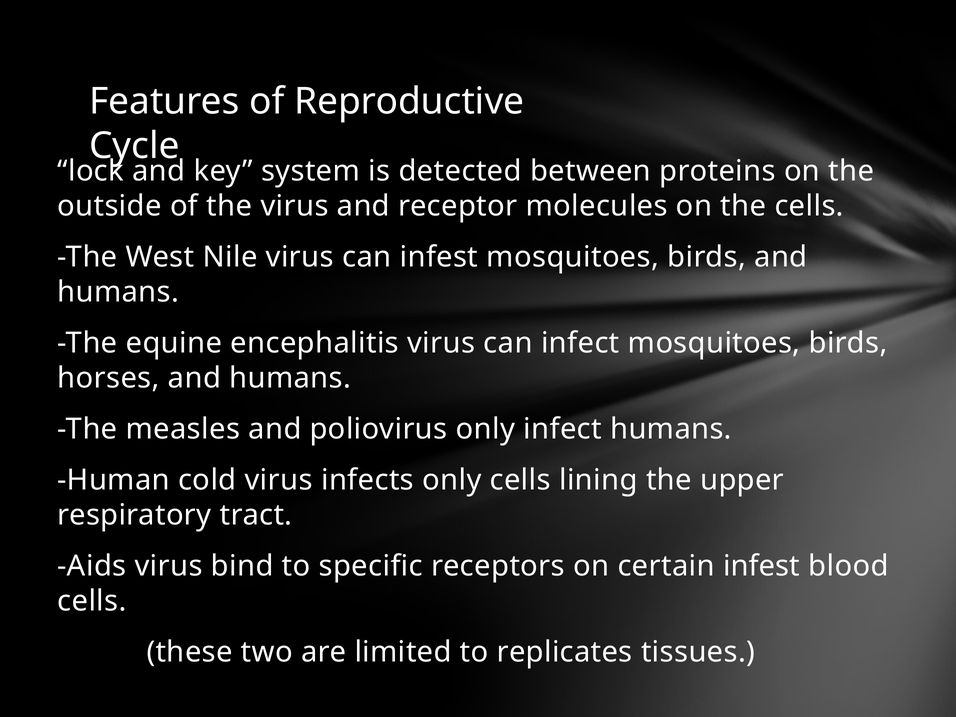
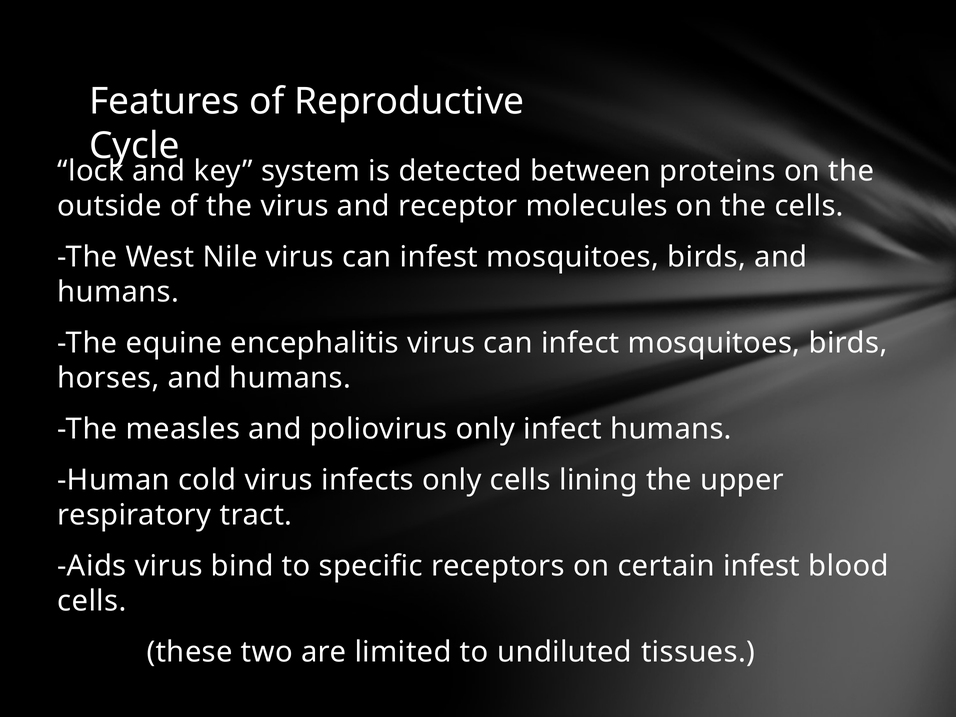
replicates: replicates -> undiluted (565, 652)
